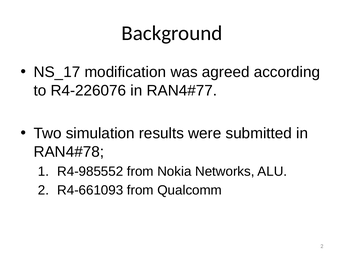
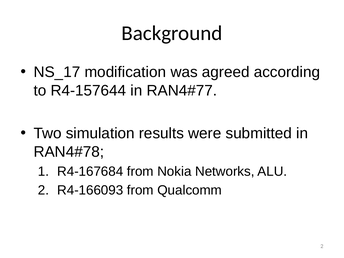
R4-226076: R4-226076 -> R4-157644 (88, 91)
R4-985552: R4-985552 -> R4-167684 (90, 171)
R4-661093: R4-661093 -> R4-166093 (90, 190)
